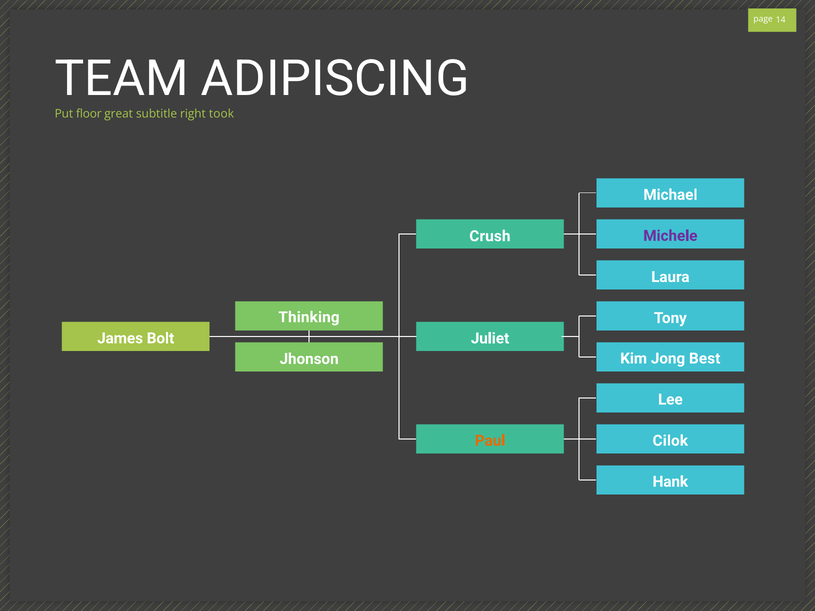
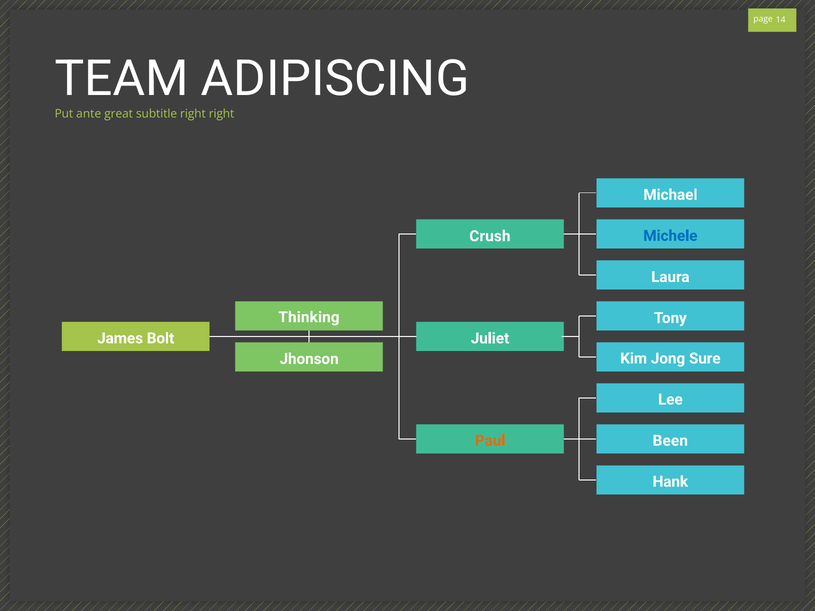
floor: floor -> ante (89, 114)
right took: took -> right (222, 114)
Michele colour: purple -> blue (670, 236)
Best: Best -> Sure (705, 359)
Cilok: Cilok -> Been (670, 441)
